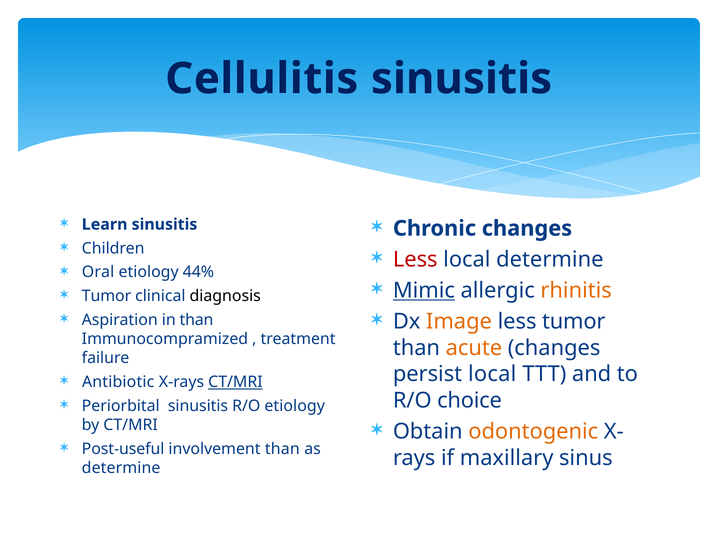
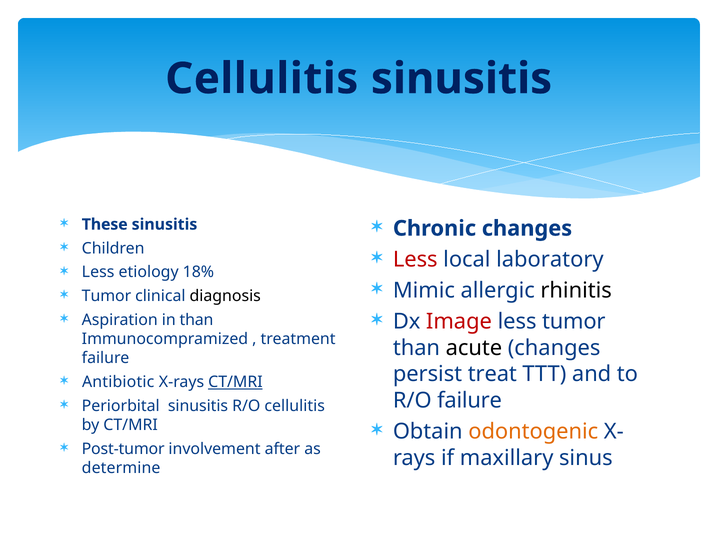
Learn: Learn -> These (105, 224)
local determine: determine -> laboratory (550, 259)
Oral: Oral -> Less (98, 272)
44%: 44% -> 18% (198, 272)
Mimic underline: present -> none (424, 290)
rhinitis colour: orange -> black (576, 290)
Image colour: orange -> red (459, 321)
acute colour: orange -> black (474, 348)
persist local: local -> treat (492, 374)
R/O choice: choice -> failure (470, 400)
R/O etiology: etiology -> cellulitis (295, 406)
Post-useful: Post-useful -> Post-tumor (123, 449)
involvement than: than -> after (282, 449)
